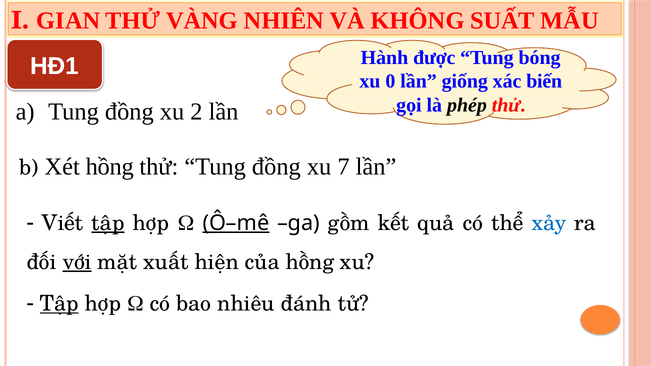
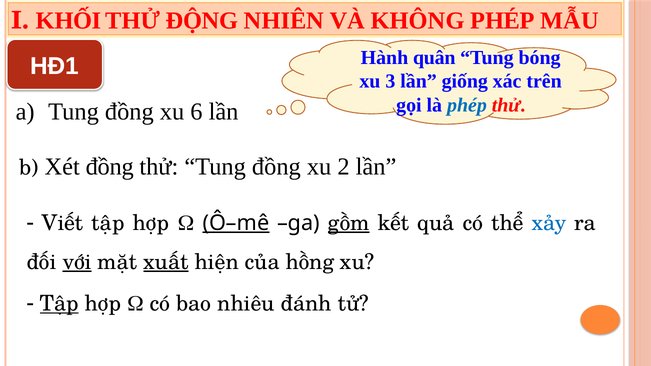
GIAN: GIAN -> KHỐI (69, 20)
VÀNG: VÀNG -> ĐỘNG (202, 20)
KHÔNG SUẤT: SUẤT -> PHÉP (503, 20)
được: được -> quân (434, 58)
0: 0 -> 3 (390, 81)
biến: biến -> trên (544, 81)
phép colour: black -> blue (467, 105)
2: 2 -> 6 (196, 112)
Xét hồng: hồng -> đồng (110, 167)
7: 7 -> 2 (344, 167)
tập underline: present -> none (108, 223)
gồm underline: none -> present (349, 223)
xuất underline: none -> present (166, 262)
